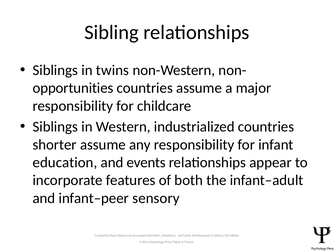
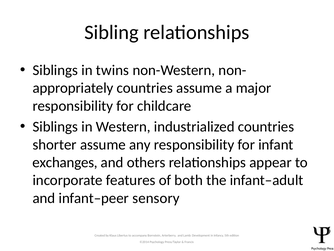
opportunities: opportunities -> appropriately (73, 88)
education: education -> exchanges (65, 162)
events: events -> others (146, 162)
